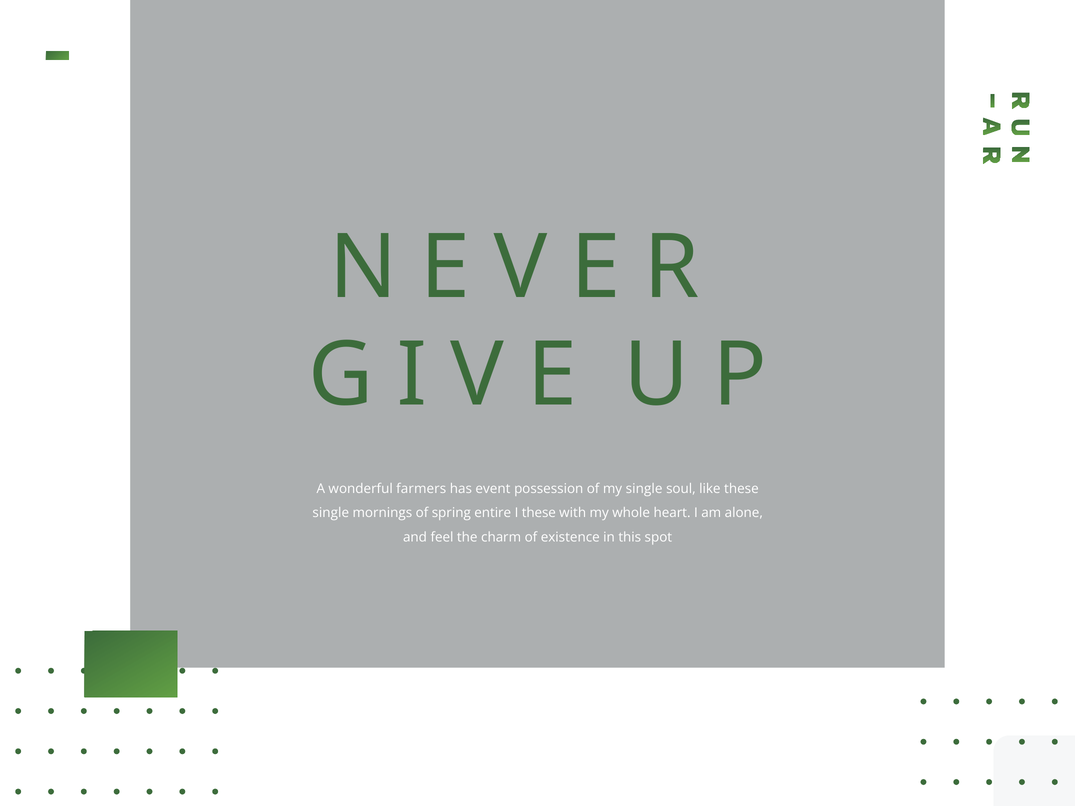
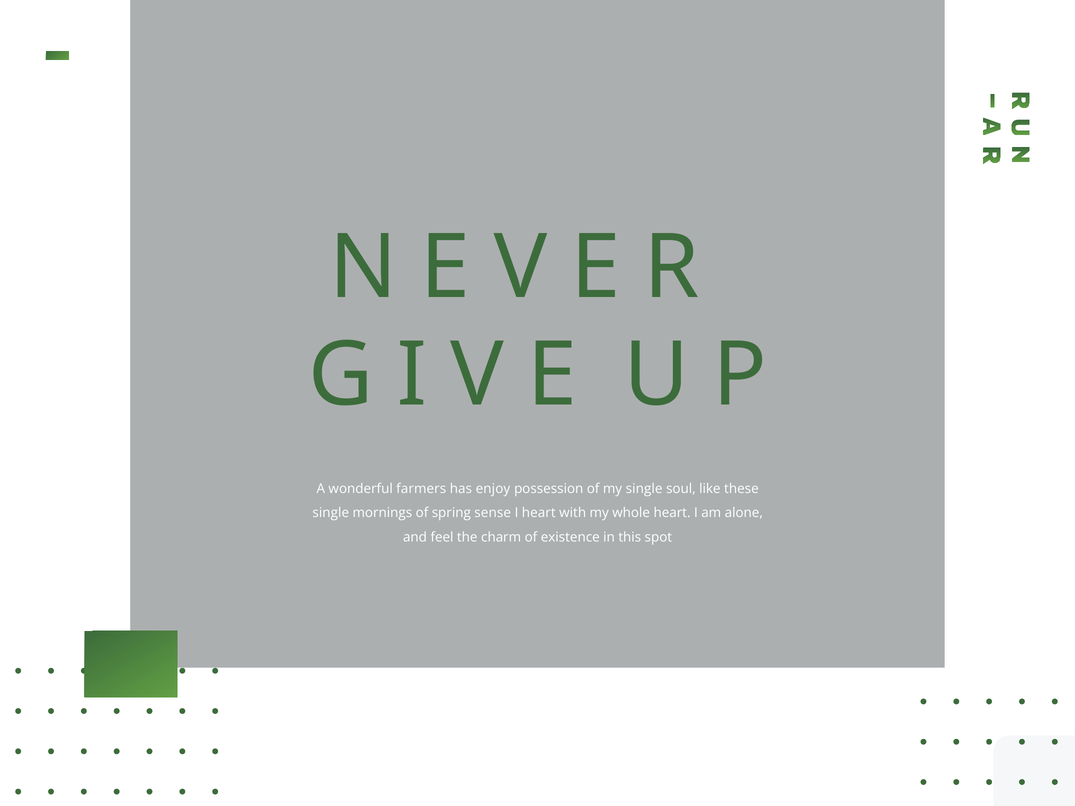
event: event -> enjoy (493, 489)
entire: entire -> sense (493, 513)
I these: these -> heart (539, 513)
